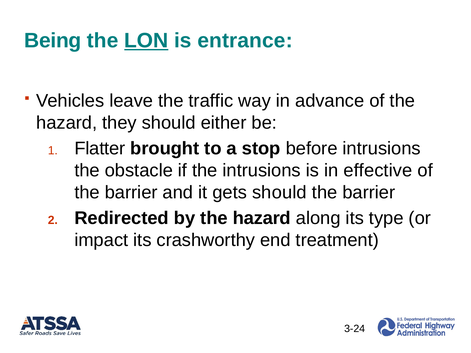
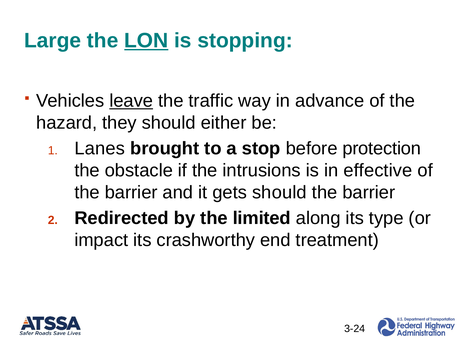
Being: Being -> Large (53, 41)
entrance: entrance -> stopping (245, 41)
leave underline: none -> present (131, 101)
Flatter: Flatter -> Lanes (100, 149)
before intrusions: intrusions -> protection (382, 149)
by the hazard: hazard -> limited (262, 218)
